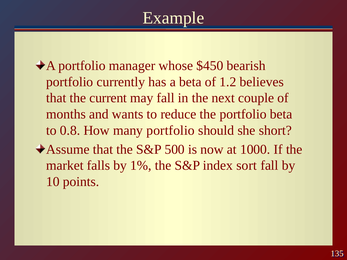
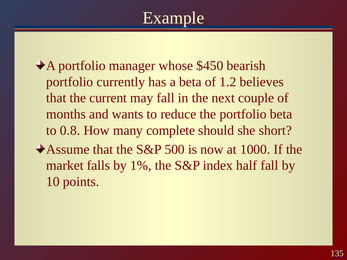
many portfolio: portfolio -> complete (171, 131)
sort: sort -> half (247, 166)
